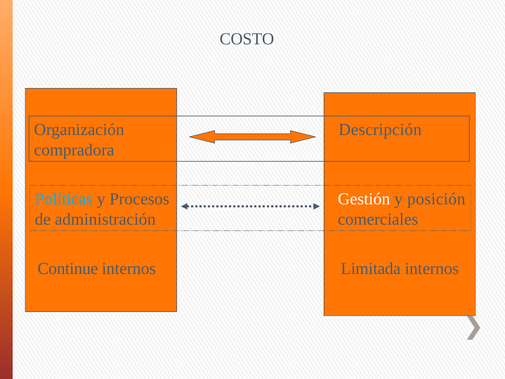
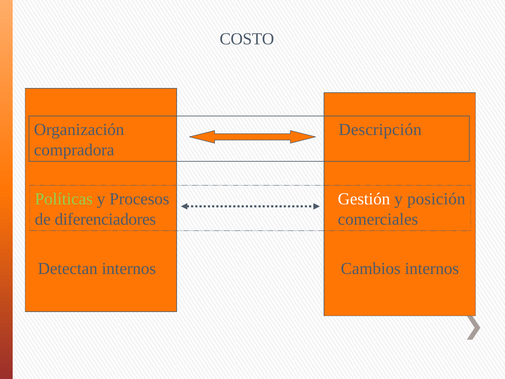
Políticas colour: light blue -> light green (64, 199)
administración: administración -> diferenciadores (105, 219)
Continue: Continue -> Detectan (68, 269)
Limitada: Limitada -> Cambios (371, 269)
